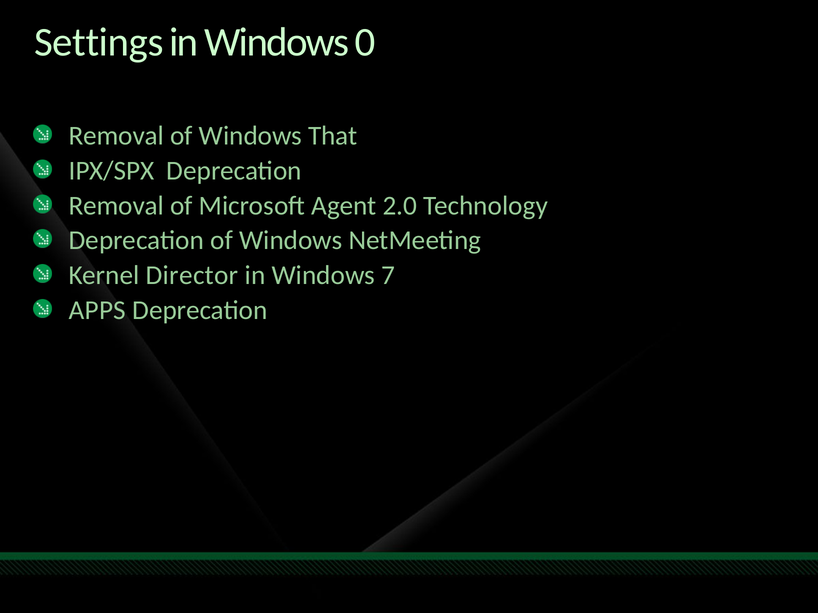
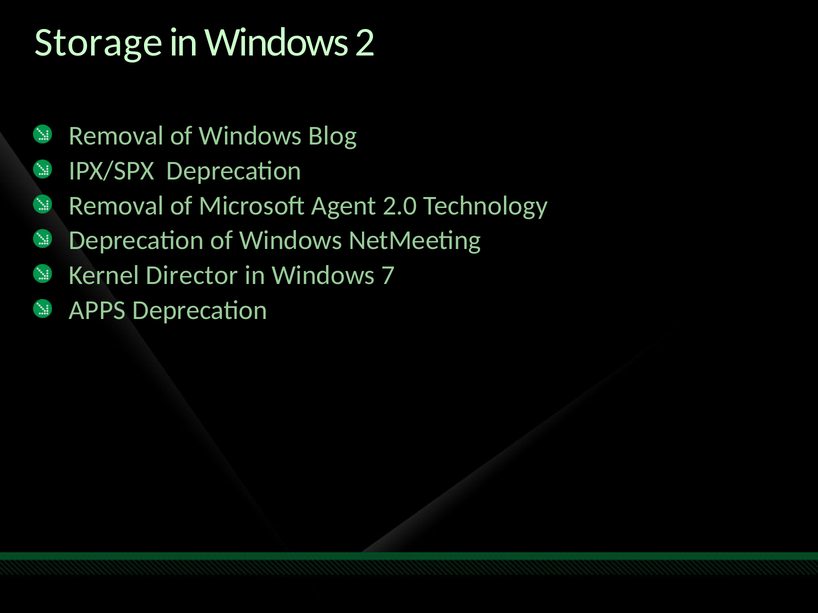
Settings: Settings -> Storage (99, 42)
0: 0 -> 2 (365, 42)
That: That -> Blog (333, 136)
